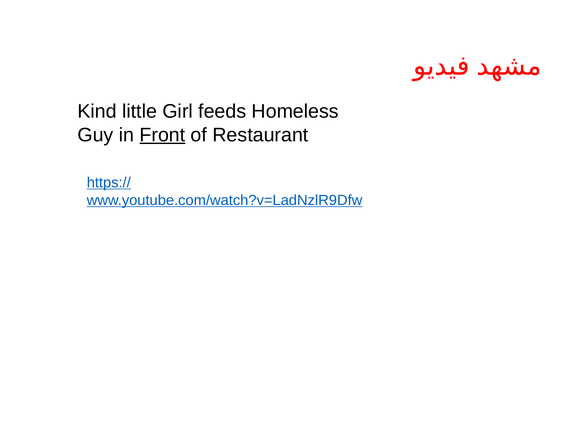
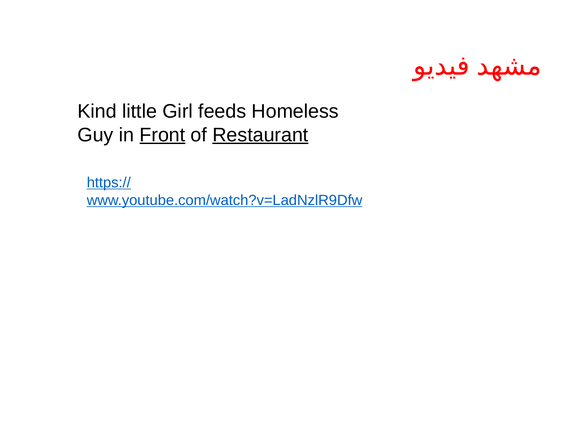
Restaurant underline: none -> present (260, 135)
